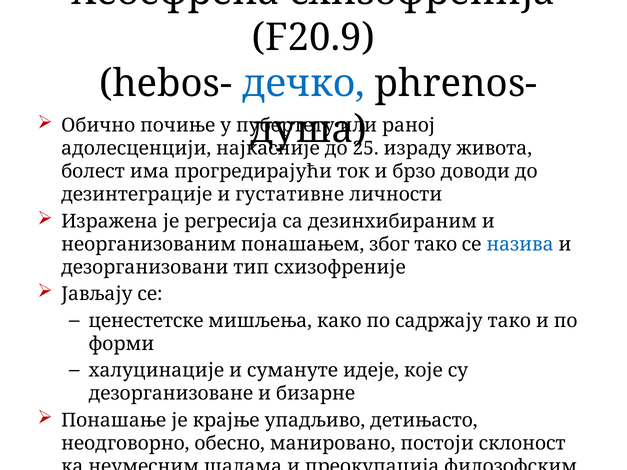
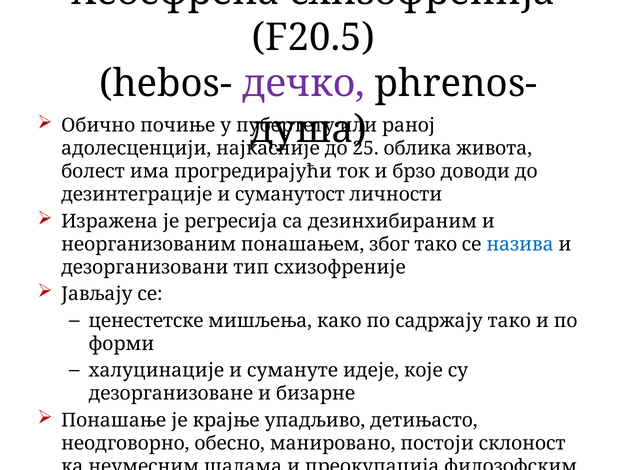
F20.9: F20.9 -> F20.5 (313, 38)
дечко colour: blue -> purple (303, 84)
израду: израду -> облика (418, 149)
густативне: густативне -> суманутост (290, 195)
